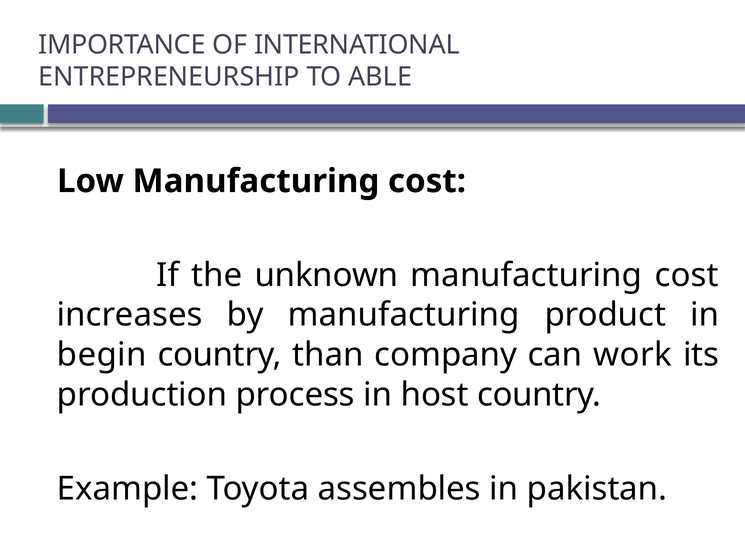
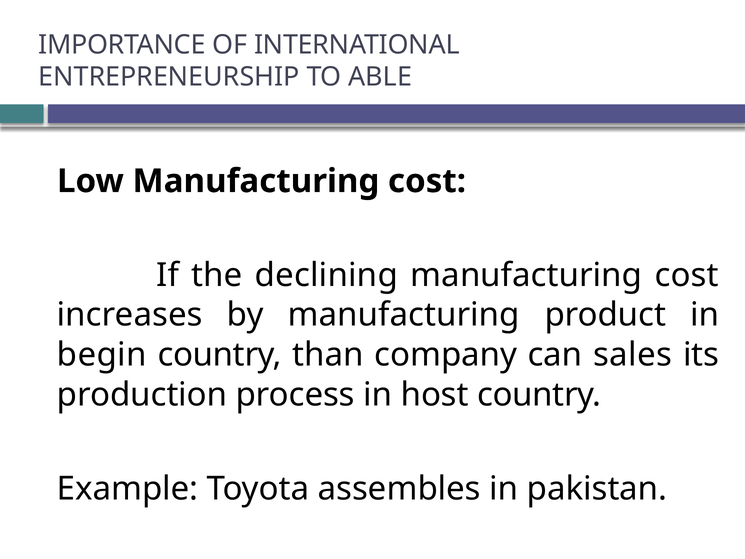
unknown: unknown -> declining (326, 275)
work: work -> sales (633, 355)
